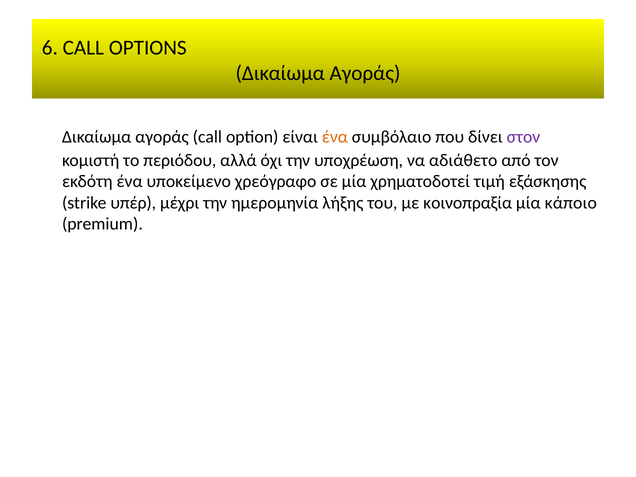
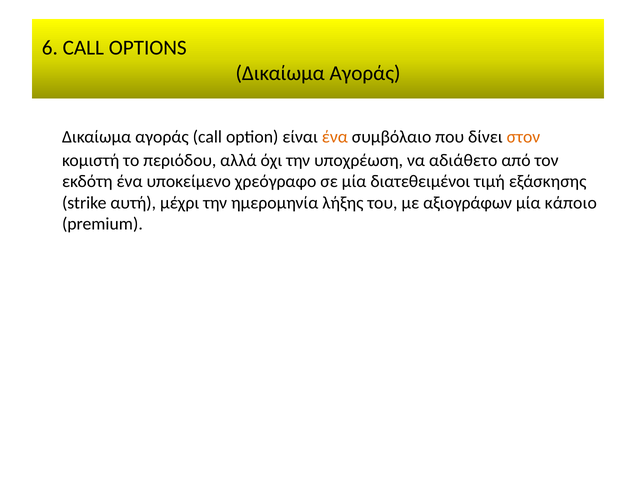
στον colour: purple -> orange (523, 137)
χρηματοδοτεί: χρηματοδοτεί -> διατεθειμένοι (420, 182)
υπέρ: υπέρ -> αυτή (133, 203)
κοινοπραξία: κοινοπραξία -> αξιογράφων (468, 203)
